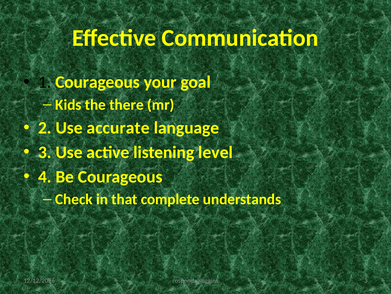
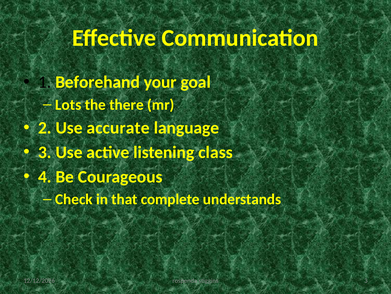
1 Courageous: Courageous -> Beforehand (98, 82)
Kids: Kids -> Lots (68, 104)
level: level -> class (216, 152)
